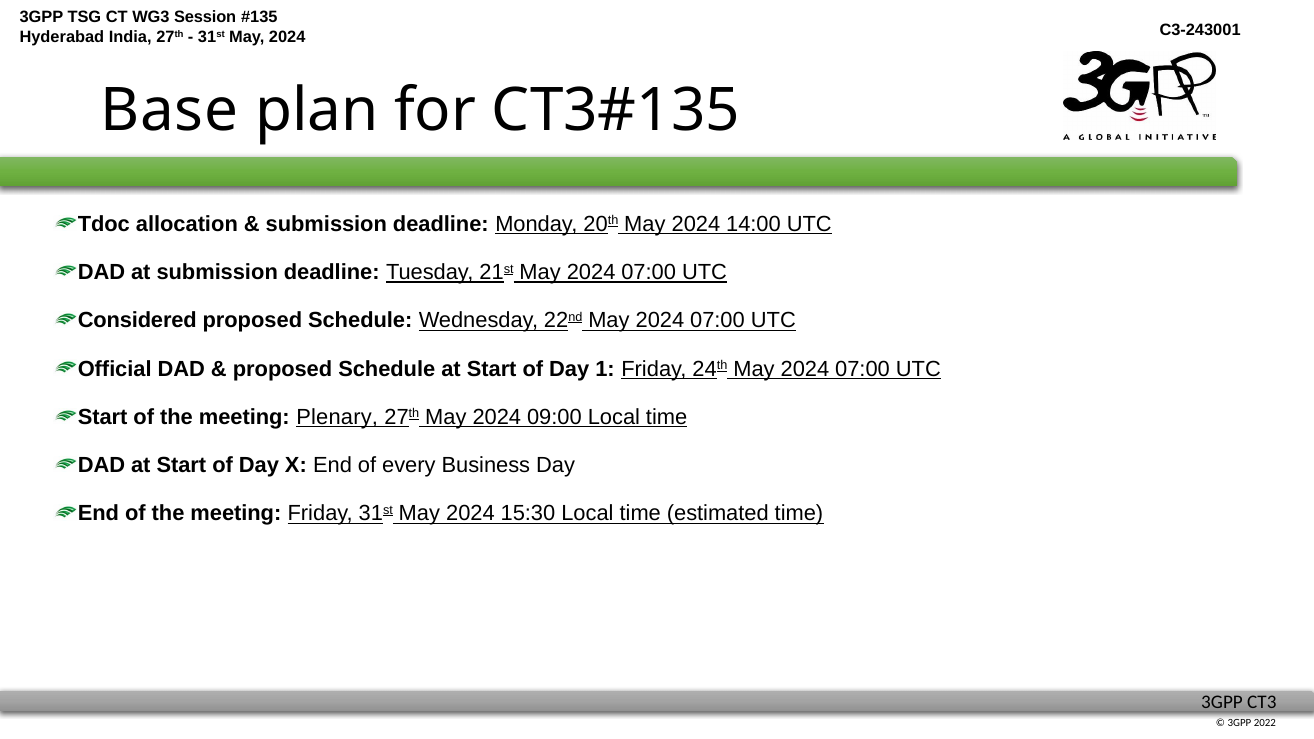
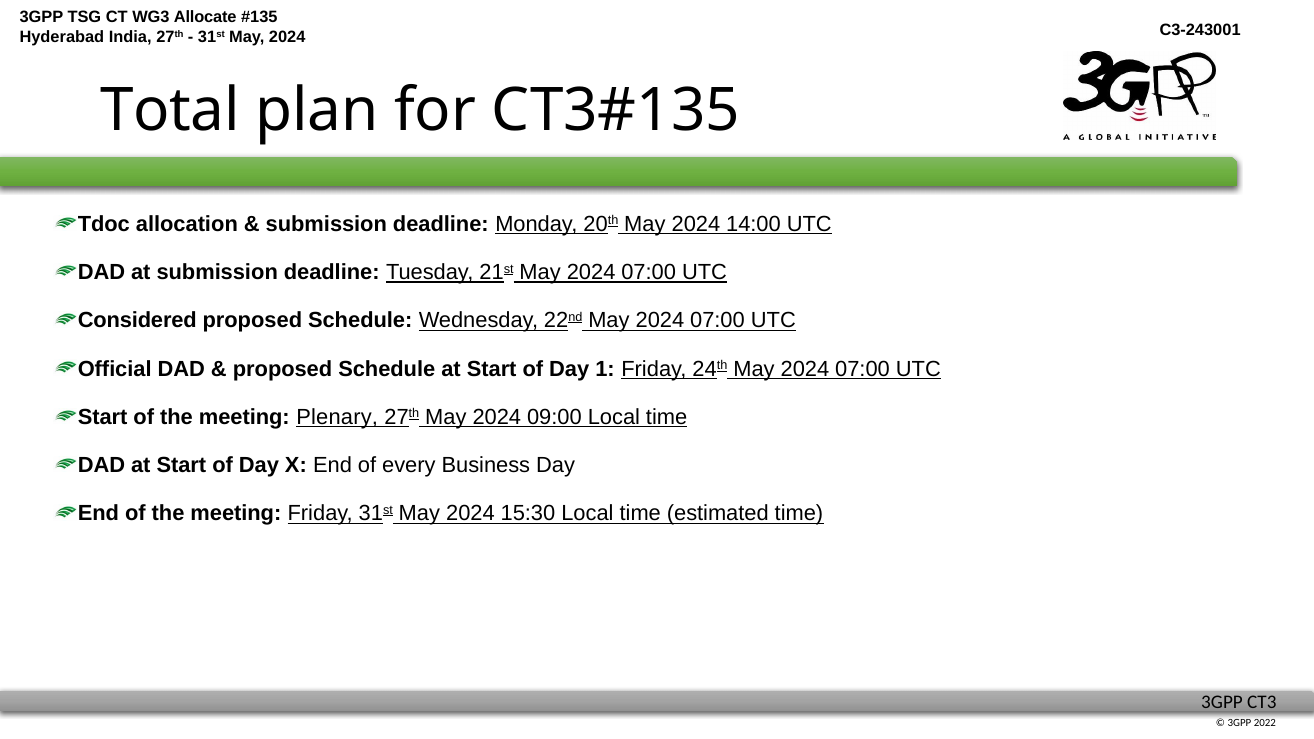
Session: Session -> Allocate (205, 18)
Base: Base -> Total (170, 110)
